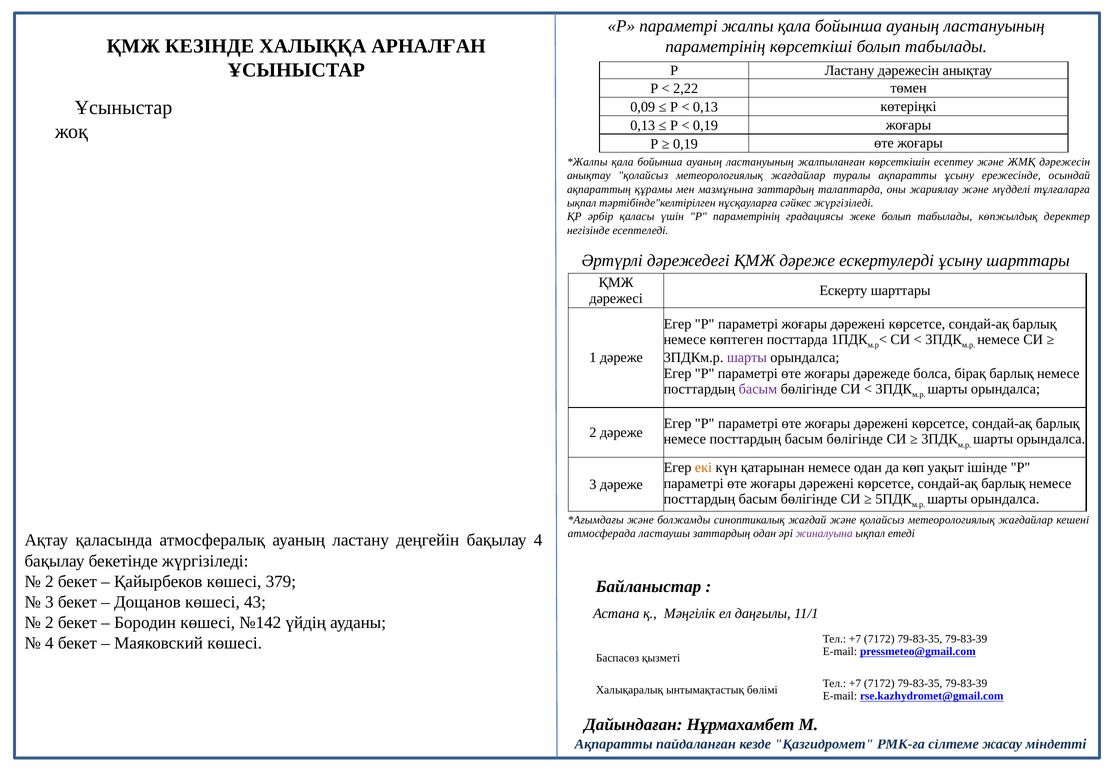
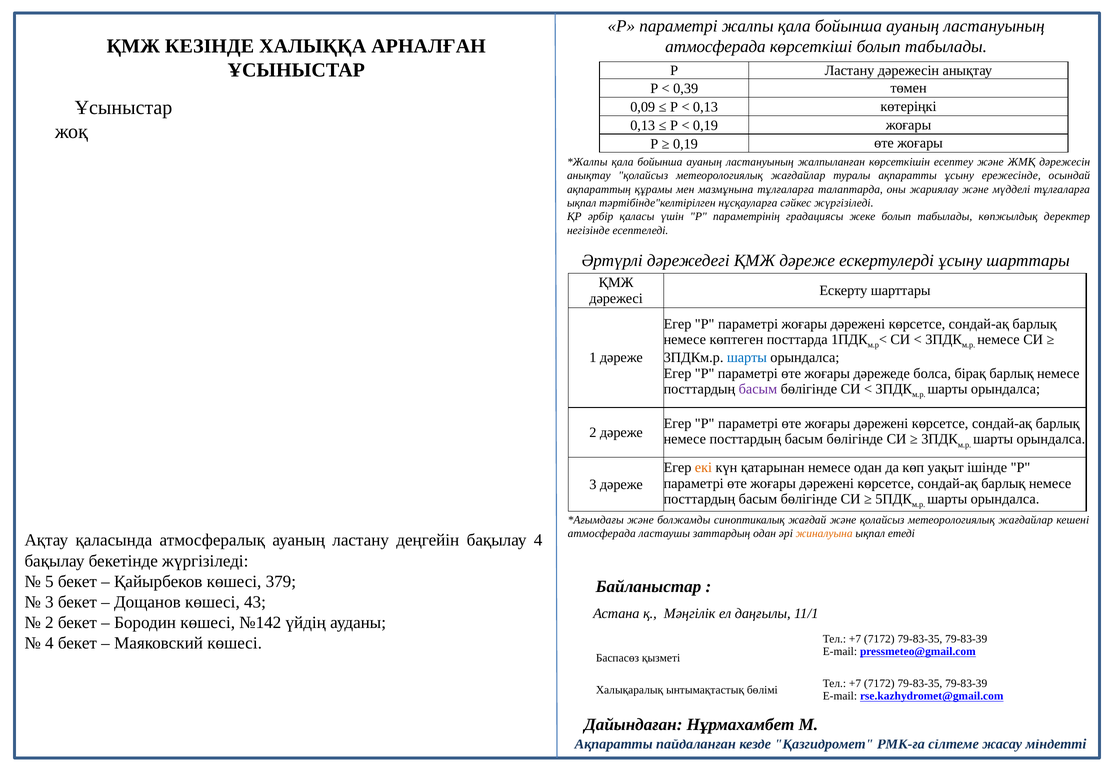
параметрінің: параметрінің -> атмосферада (715, 47)
2,22: 2,22 -> 0,39 (686, 89)
мазмұнына заттардың: заттардың -> тұлғаларға (786, 189)
шарты colour: purple -> blue (747, 358)
жиналуына colour: purple -> orange (824, 534)
2: 2 -> 5 (49, 582)
